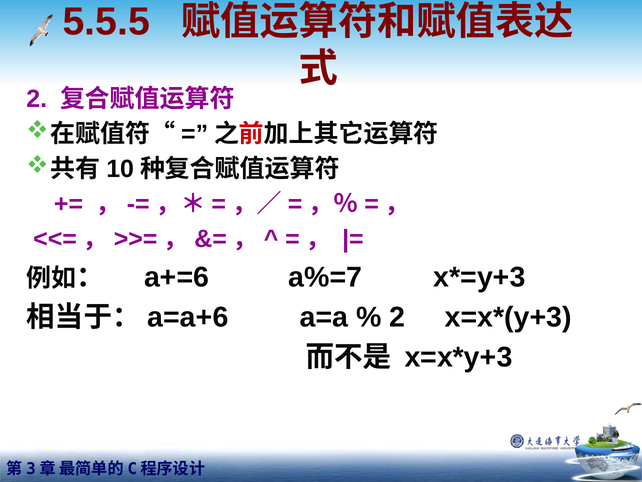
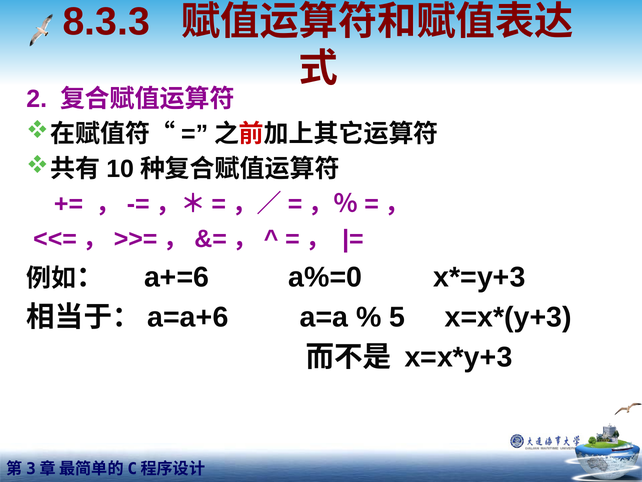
5.5.5: 5.5.5 -> 8.3.3 (106, 22)
a%=7: a%=7 -> a%=0 (325, 277)
2: 2 -> 5 (397, 317)
